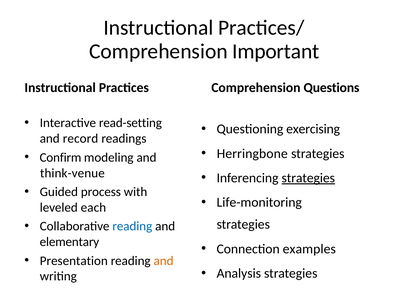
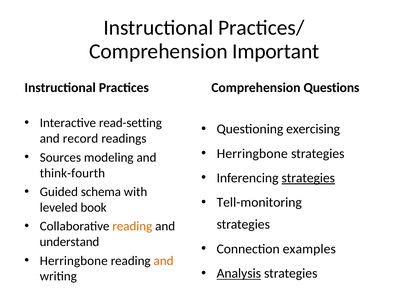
Confirm: Confirm -> Sources (60, 157)
think-venue: think-venue -> think-fourth (72, 173)
process: process -> schema (101, 192)
Life-monitoring: Life-monitoring -> Tell-monitoring (259, 202)
each: each -> book (94, 207)
reading colour: blue -> orange (132, 226)
elementary: elementary -> understand (69, 242)
Presentation: Presentation -> Herringbone (74, 261)
Analysis underline: none -> present (239, 273)
